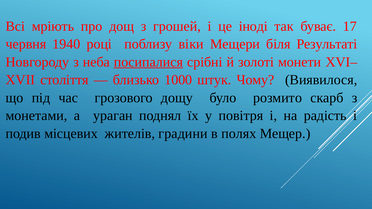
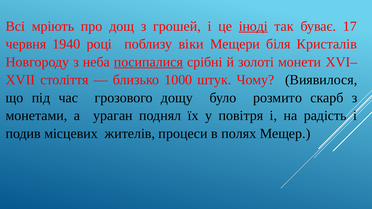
іноді underline: none -> present (253, 26)
Результаті: Результаті -> Кристалів (327, 44)
градини: градини -> процеси (183, 134)
